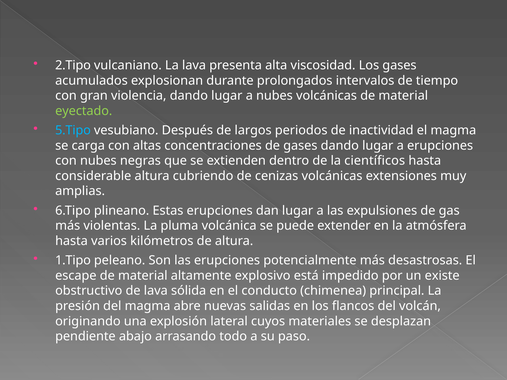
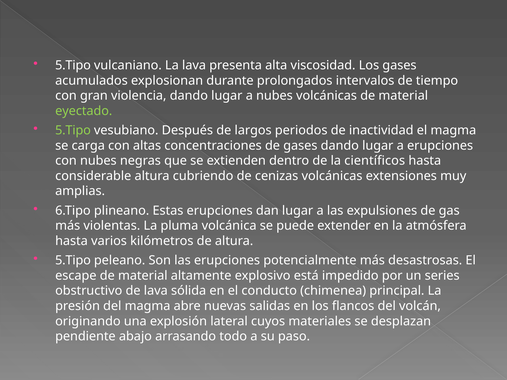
2.Tipo: 2.Tipo -> 5.Tipo (73, 65)
5.Tipo colour: light blue -> light green (73, 130)
1.Tipo: 1.Tipo -> 5.Tipo (73, 261)
existe: existe -> series (442, 276)
